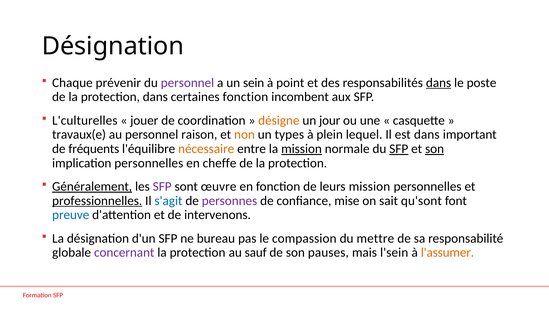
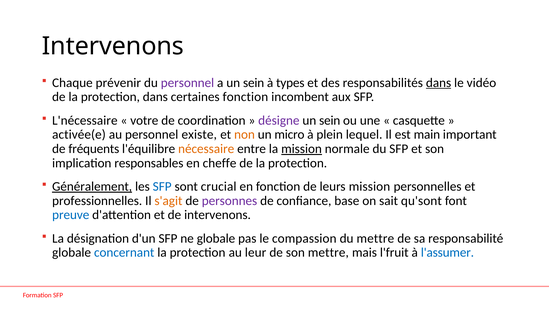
Désignation: Désignation -> Intervenons (113, 46)
point: point -> types (290, 83)
poste: poste -> vidéo (481, 83)
L'culturelles: L'culturelles -> L'nécessaire (85, 120)
jouer: jouer -> votre (144, 120)
désigne colour: orange -> purple (279, 120)
jour: jour -> sein (330, 120)
travaux(e: travaux(e -> activée(e (79, 135)
raison: raison -> existe (199, 135)
types: types -> micro (289, 135)
est dans: dans -> main (427, 135)
SFP underline: present -> none (399, 149)
son underline: present -> none (435, 149)
implication personnelles: personnelles -> responsables (149, 163)
SFP colour: purple -> blue (162, 186)
œuvre: œuvre -> crucial (219, 186)
professionnelles underline: present -> none (97, 201)
s'agit colour: blue -> orange (168, 201)
mise: mise -> base (347, 201)
ne bureau: bureau -> globale (216, 238)
concernant colour: purple -> blue (124, 252)
sauf: sauf -> leur (256, 252)
son pauses: pauses -> mettre (328, 252)
l'sein: l'sein -> l'fruit (394, 252)
l'assumer colour: orange -> blue (447, 252)
